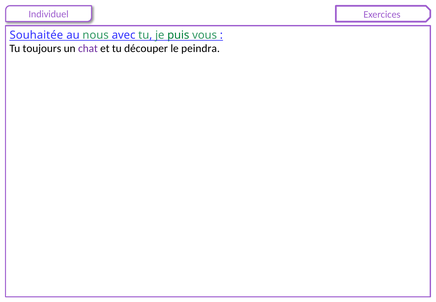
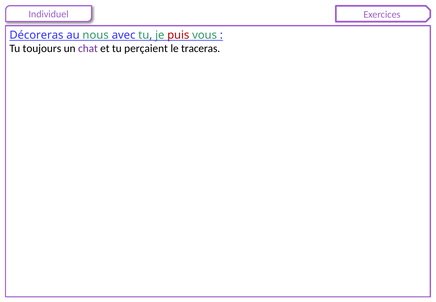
Souhaitée: Souhaitée -> Décoreras (36, 35)
puis colour: green -> red (178, 35)
découper: découper -> perçaient (146, 49)
peindra: peindra -> traceras (201, 49)
